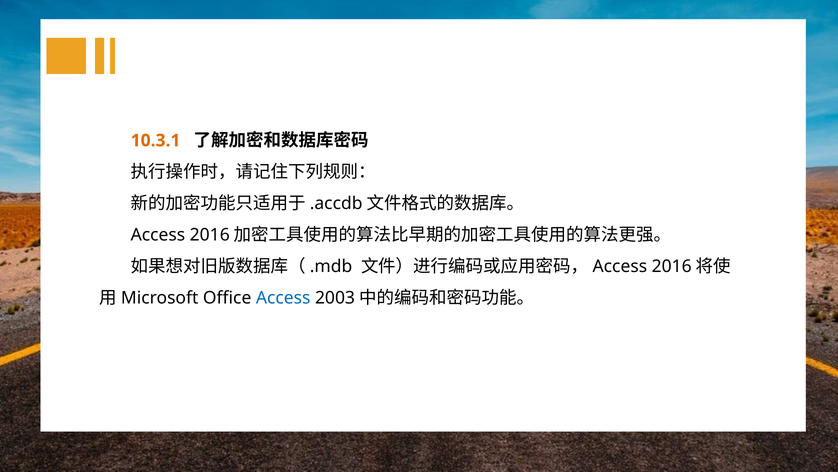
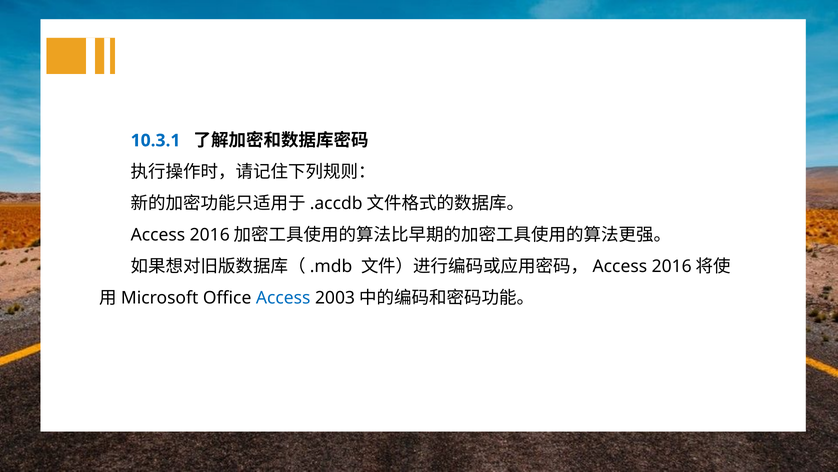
10.3.1 colour: orange -> blue (156, 140)
